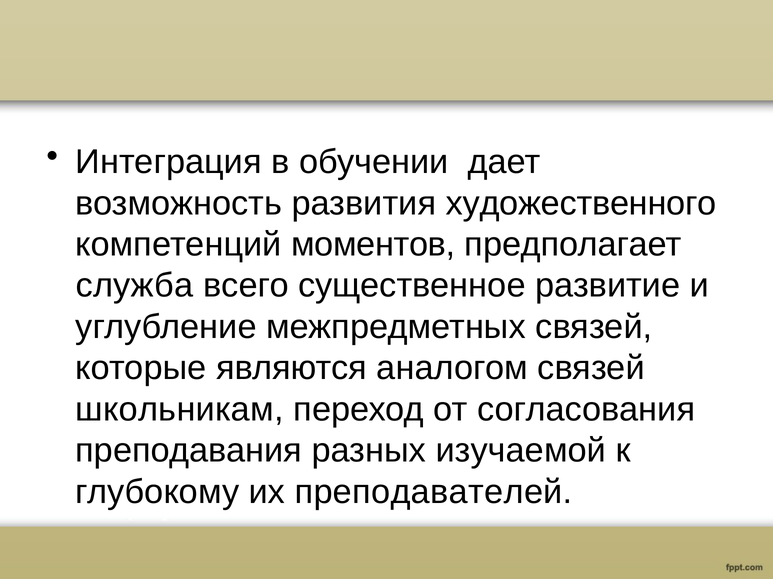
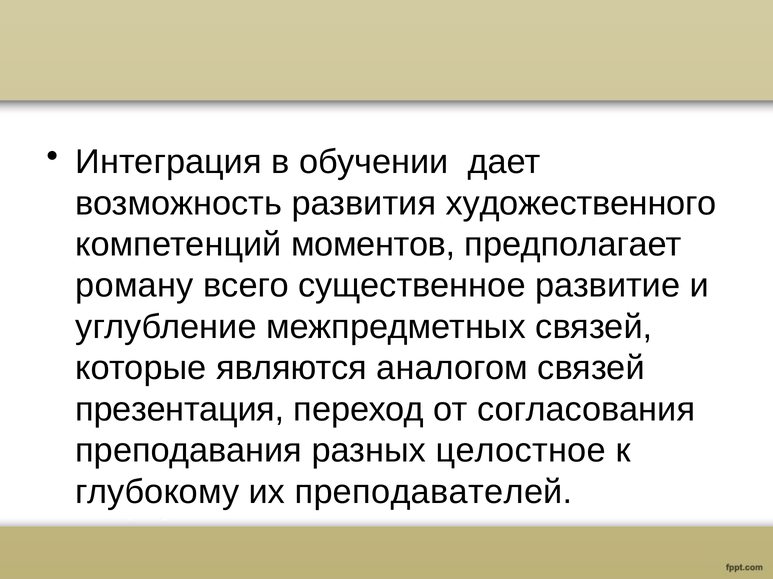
служба: служба -> роману (134, 286)
школьникам: школьникам -> презентация (180, 410)
изучаемой: изучаемой -> целостное (521, 451)
